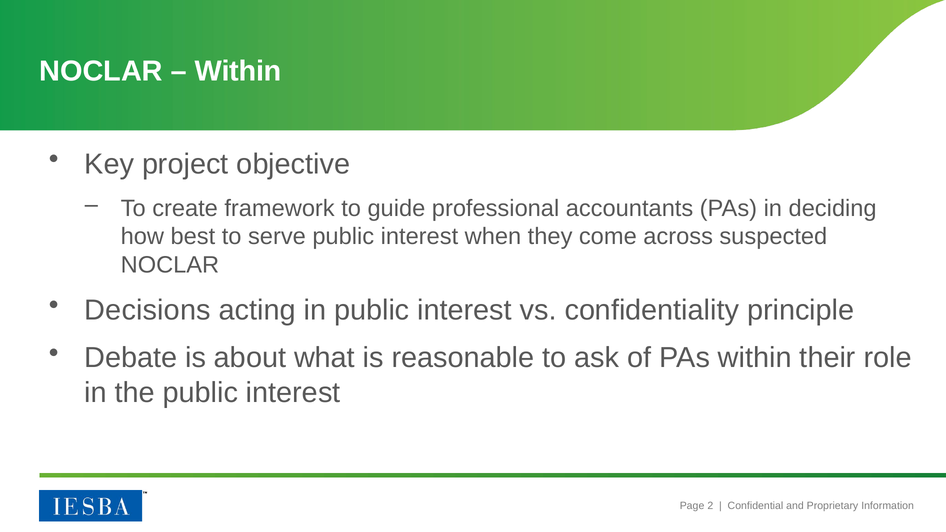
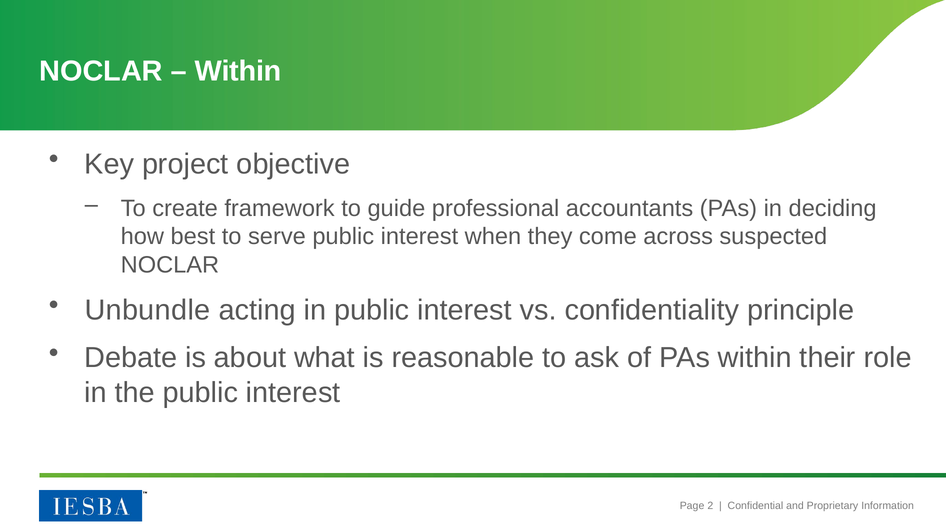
Decisions: Decisions -> Unbundle (147, 310)
